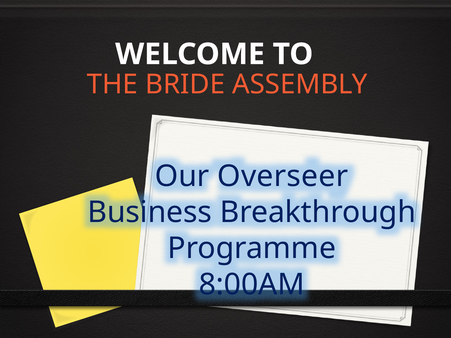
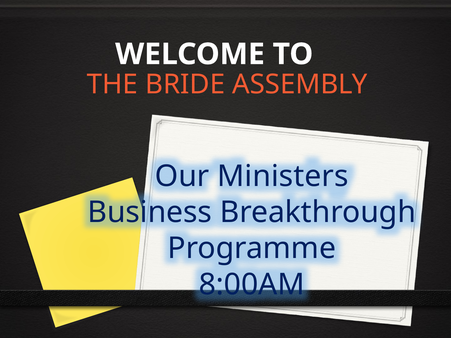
Overseer: Overseer -> Ministers (283, 176)
